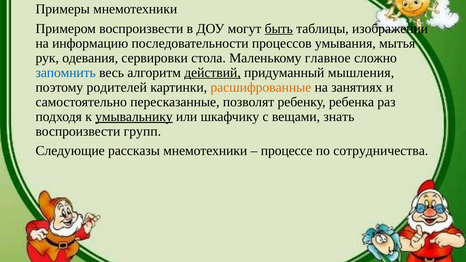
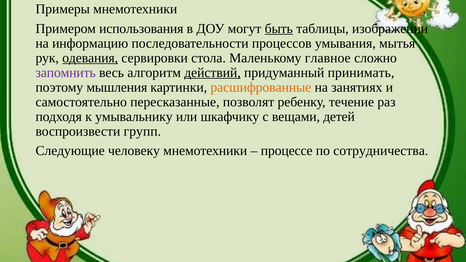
Примером воспроизвести: воспроизвести -> использования (141, 29)
одевания underline: none -> present (90, 58)
запомнить colour: blue -> purple (66, 73)
мышления: мышления -> принимать (361, 73)
родителей: родителей -> мышления (117, 87)
ребенка: ребенка -> течение (352, 102)
умывальнику underline: present -> none (134, 117)
знать: знать -> детей (339, 117)
рассказы: рассказы -> человеку (134, 151)
